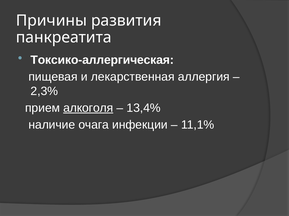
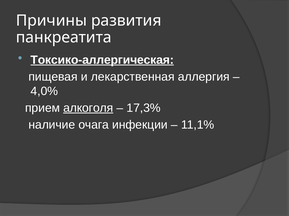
Токсико-аллергическая underline: none -> present (102, 60)
2,3%: 2,3% -> 4,0% (44, 91)
13,4%: 13,4% -> 17,3% (144, 108)
